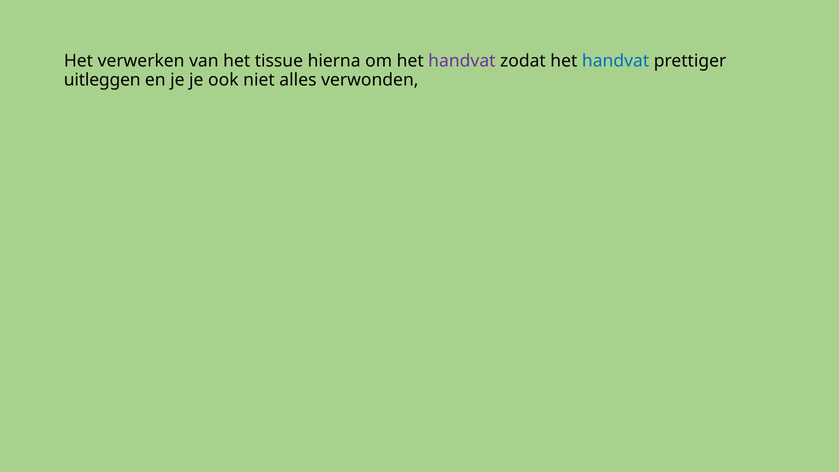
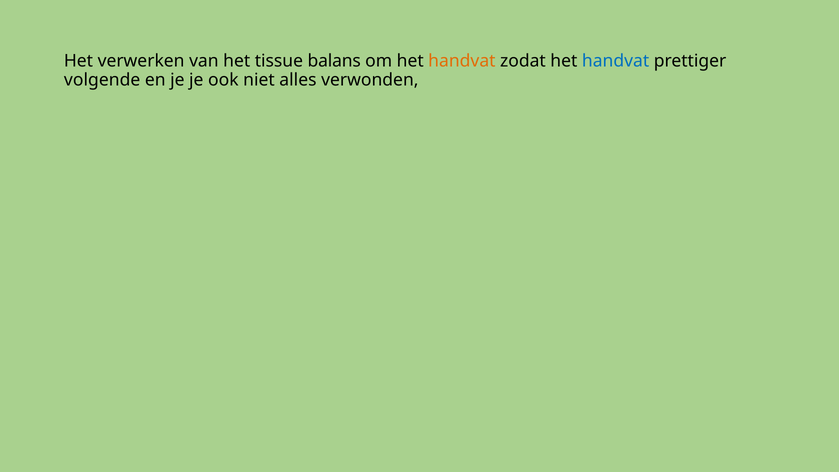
hierna: hierna -> balans (334, 61)
handvat colour: purple -> orange (462, 61)
uitleggen: uitleggen -> volgende (102, 80)
